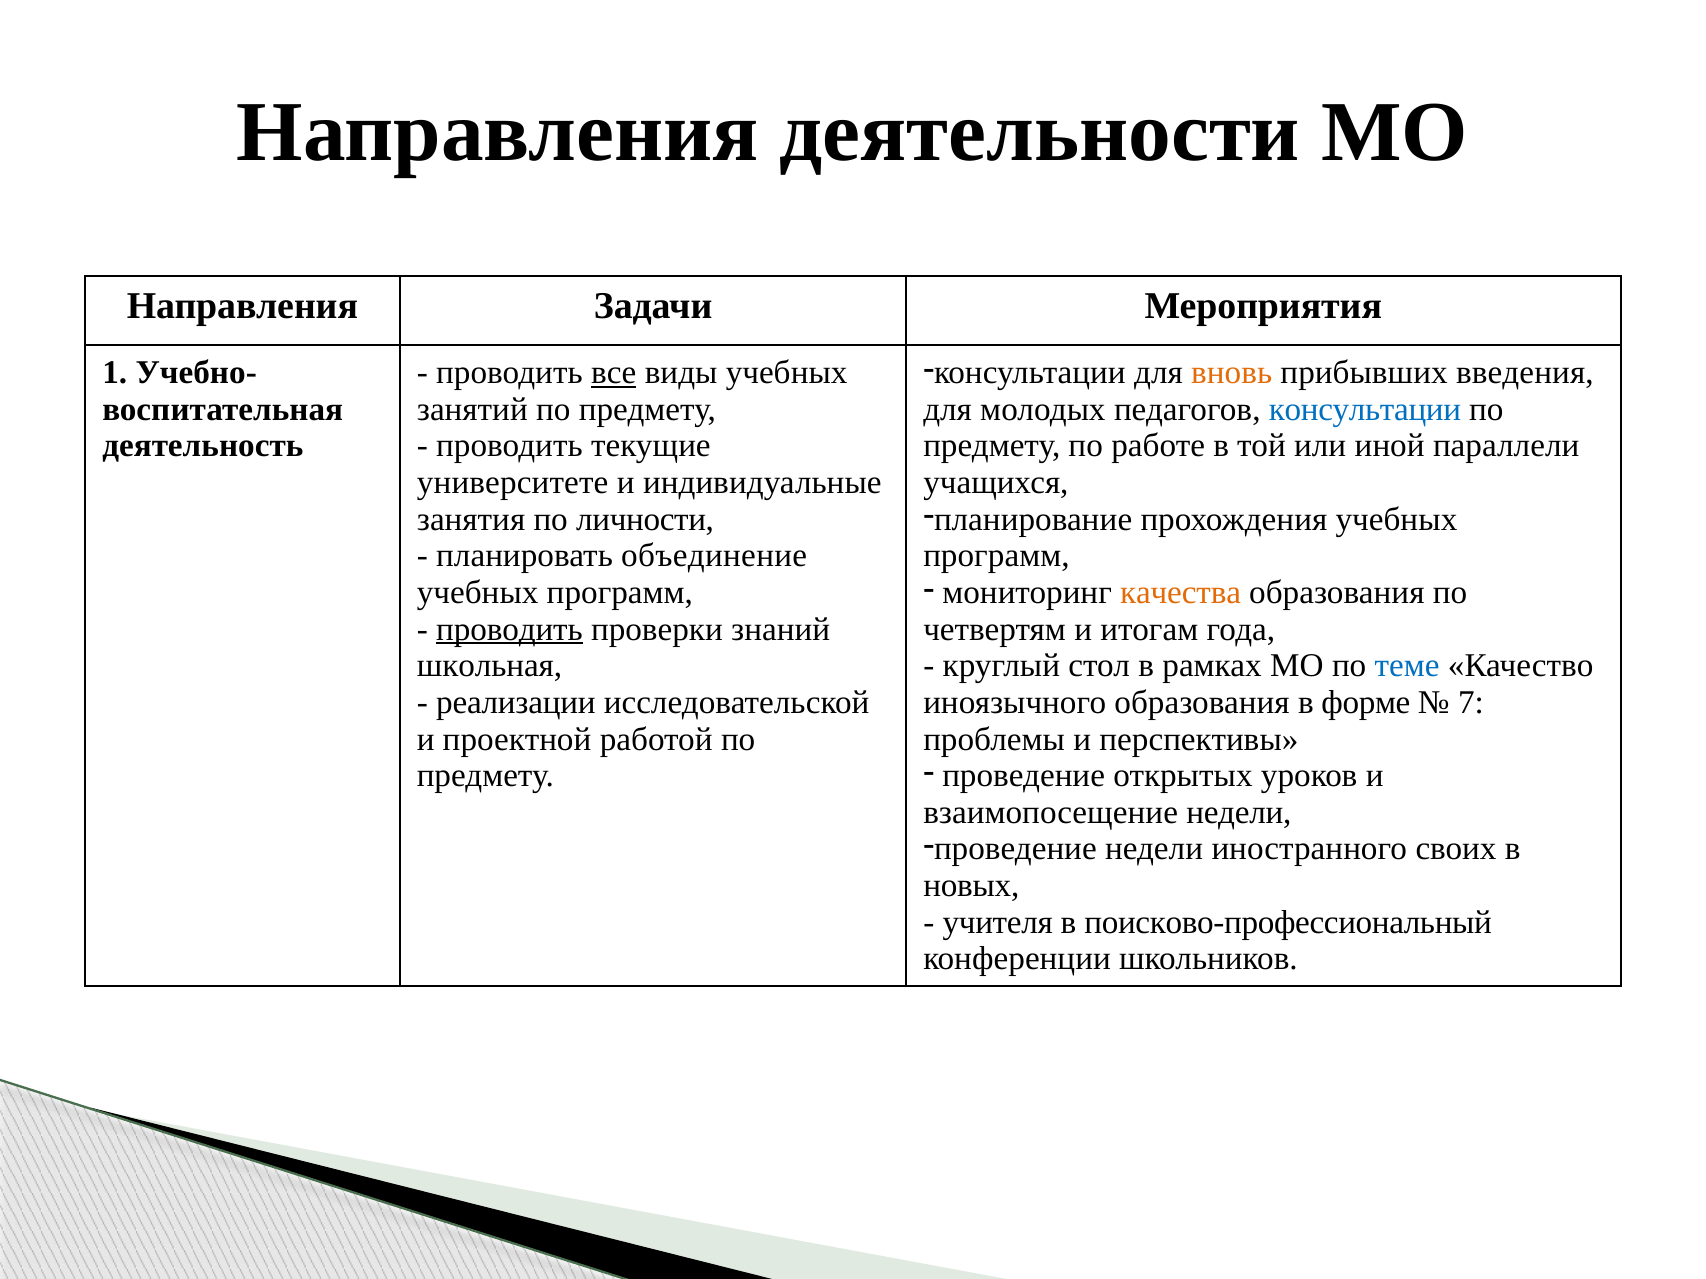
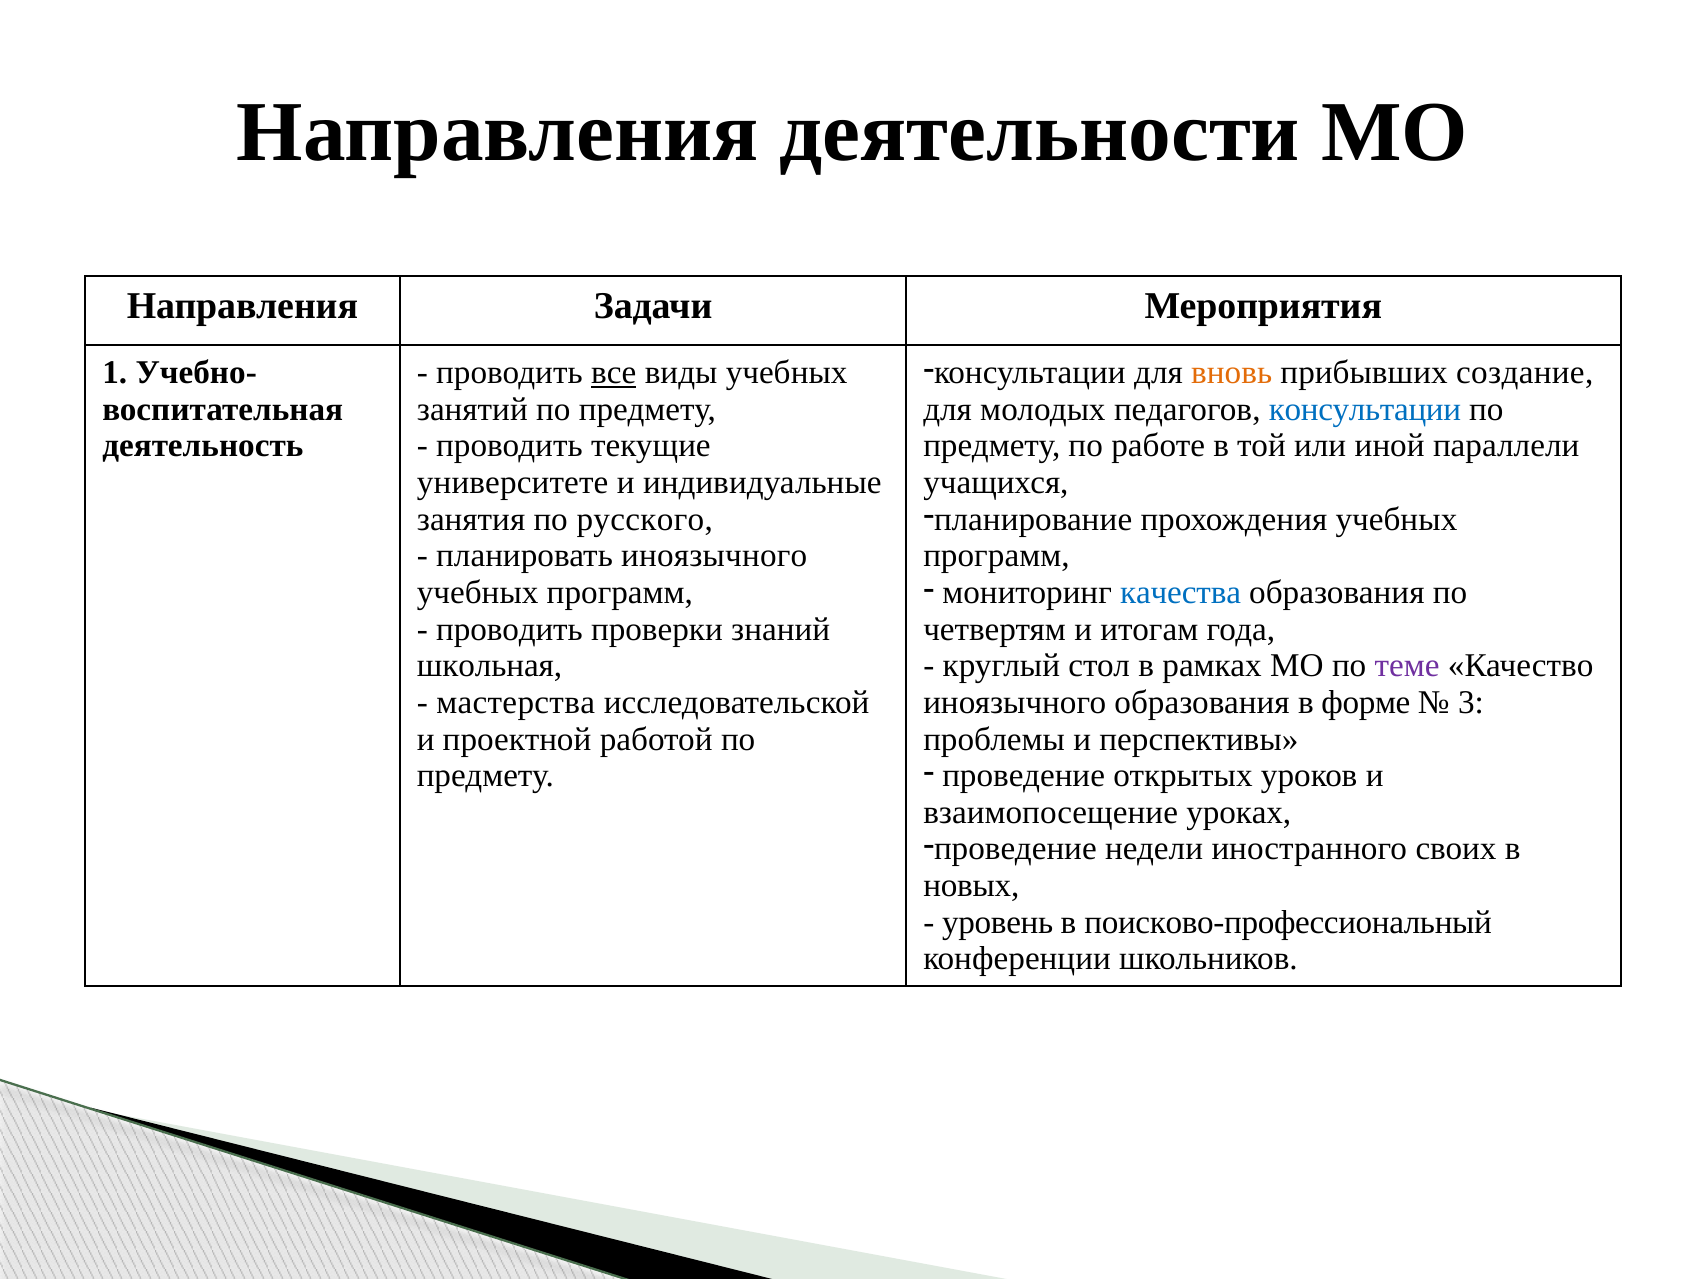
введения: введения -> создание (1525, 373)
личности: личности -> русского (645, 519)
планировать объединение: объединение -> иноязычного (714, 556)
качества colour: orange -> blue (1181, 593)
проводить underline: present -> none (509, 629)
теме colour: blue -> purple (1407, 666)
реализации: реализации -> мастерства (516, 703)
7: 7 -> 3 (1471, 703)
взаимопосещение недели: недели -> уроках (1239, 813)
учителя: учителя -> уровень (998, 923)
